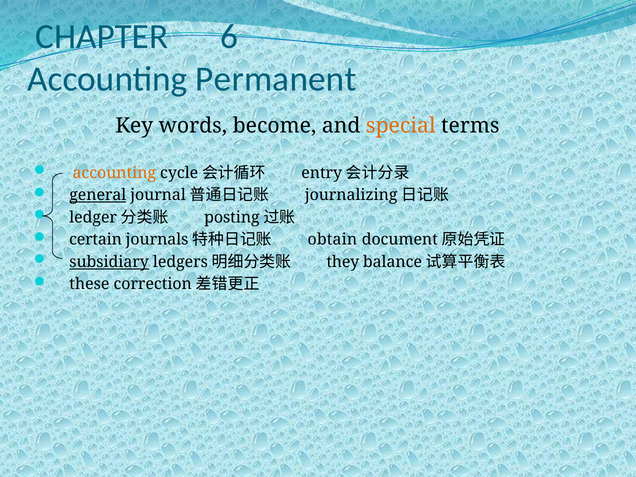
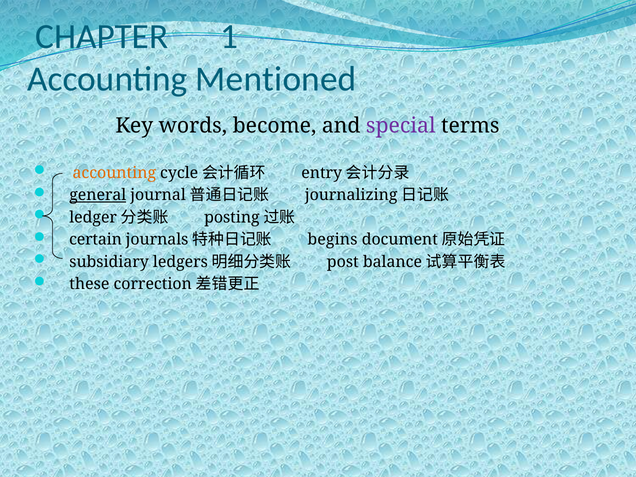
6: 6 -> 1 (229, 36)
Permanent: Permanent -> Mentioned (276, 79)
special colour: orange -> purple (401, 126)
obtain: obtain -> begins (332, 240)
subsidiary underline: present -> none (109, 262)
they: they -> post (343, 262)
